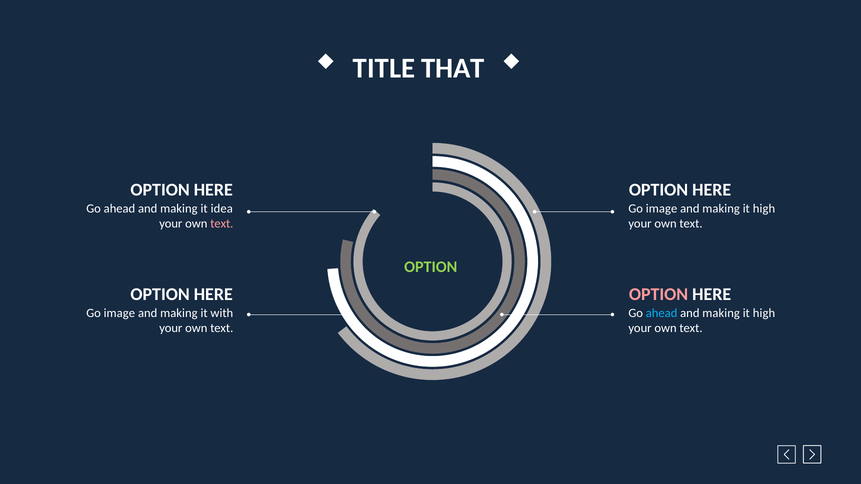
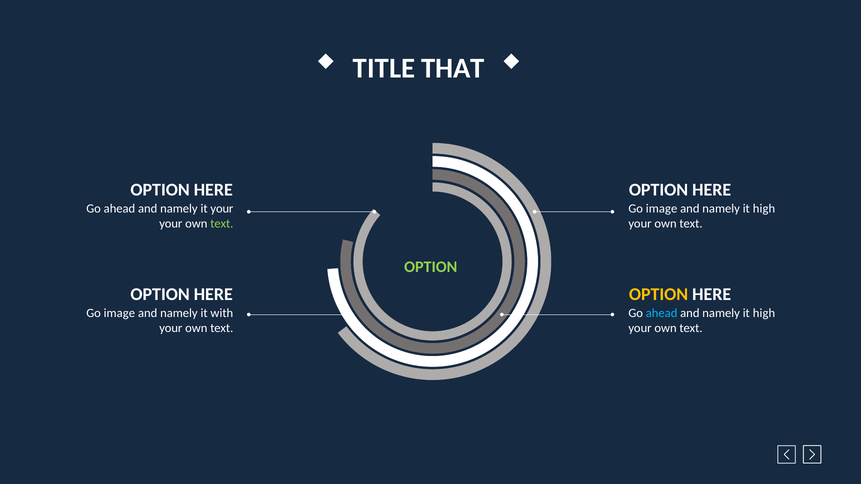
making: making -> namely (179, 209)
it idea: idea -> your (222, 209)
making: making -> namely (721, 209)
text colour: pink -> light green (222, 224)
OPTION colour: pink -> yellow (659, 295)
making: making -> namely (179, 313)
making: making -> namely (721, 313)
